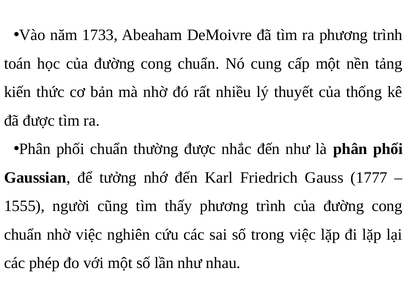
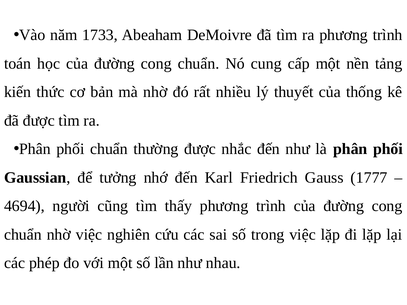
1555: 1555 -> 4694 (24, 206)
